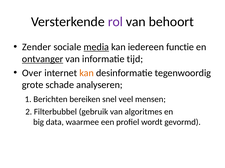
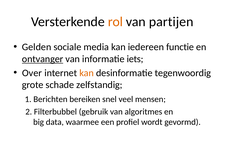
rol colour: purple -> orange (115, 22)
behoort: behoort -> partijen (171, 22)
Zender: Zender -> Gelden (37, 47)
media underline: present -> none (96, 47)
tijd: tijd -> iets (135, 59)
analyseren: analyseren -> zelfstandig (99, 85)
